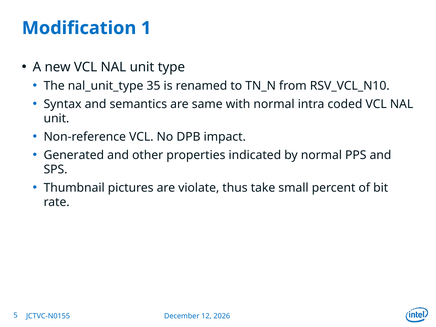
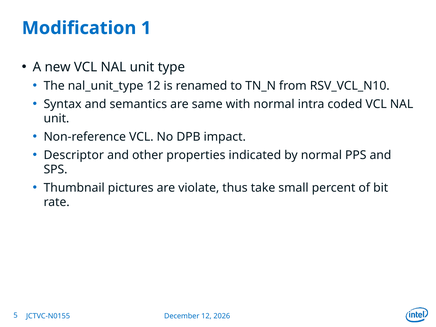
nal_unit_type 35: 35 -> 12 (154, 86)
Generated: Generated -> Descriptor (74, 155)
